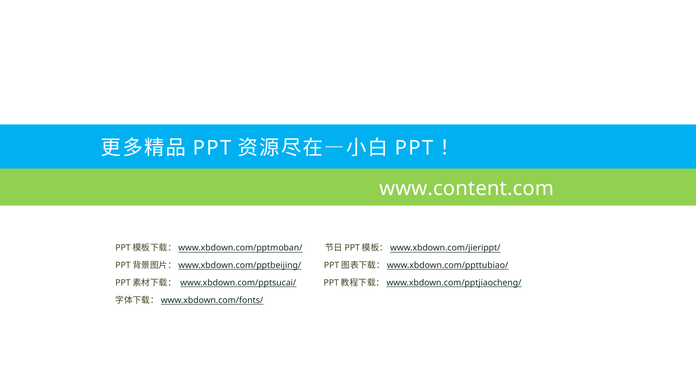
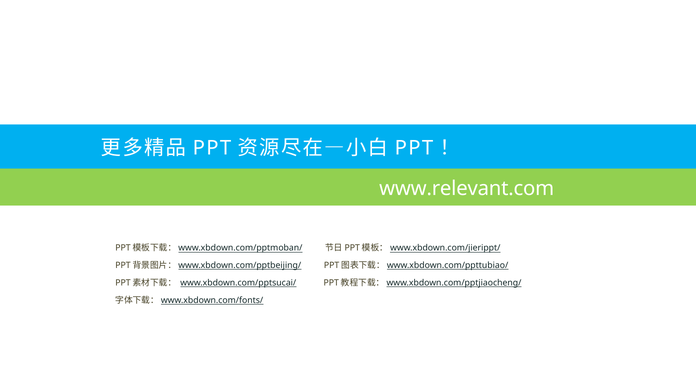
www.content.com: www.content.com -> www.relevant.com (467, 189)
